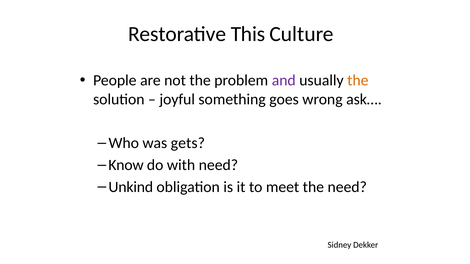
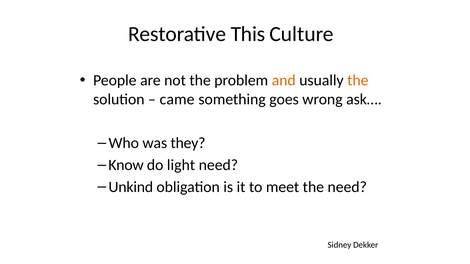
and colour: purple -> orange (284, 81)
joyful: joyful -> came (177, 99)
gets: gets -> they (188, 143)
with: with -> light (181, 165)
